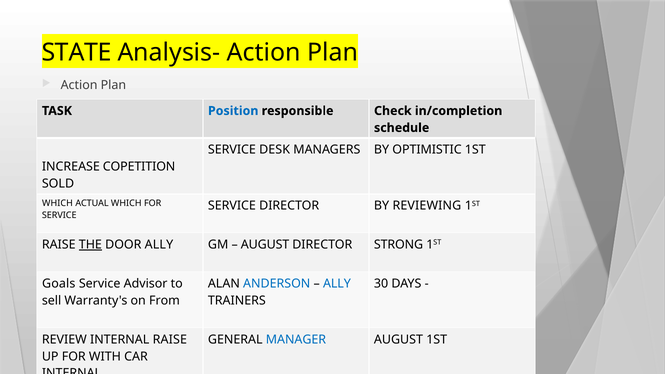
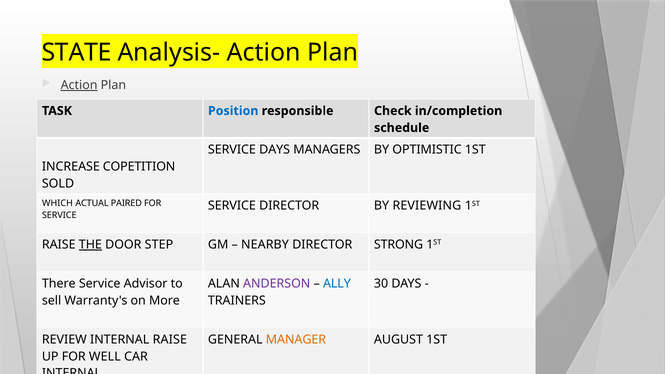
Action underline: none -> present (79, 85)
SERVICE DESK: DESK -> DAYS (275, 150)
ACTUAL WHICH: WHICH -> PAIRED (126, 203)
DOOR ALLY: ALLY -> STEP (159, 245)
AUGUST: AUGUST -> NEARBY (265, 245)
Goals: Goals -> There (59, 284)
ANDERSON colour: blue -> purple (277, 284)
From: From -> More (164, 301)
MANAGER colour: blue -> orange (296, 339)
WITH: WITH -> WELL (105, 356)
